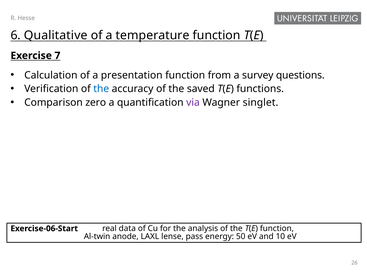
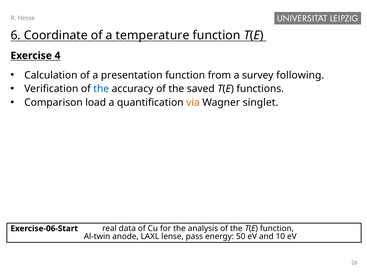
Qualitative: Qualitative -> Coordinate (56, 35)
7: 7 -> 4 (57, 56)
questions: questions -> following (300, 75)
zero: zero -> load (96, 103)
via colour: purple -> orange (193, 103)
